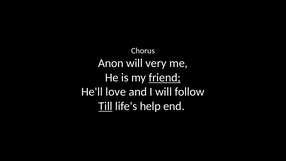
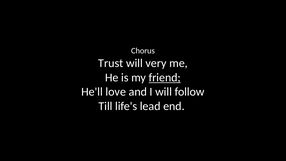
Anon: Anon -> Trust (111, 63)
Till underline: present -> none (106, 106)
help: help -> lead (150, 106)
